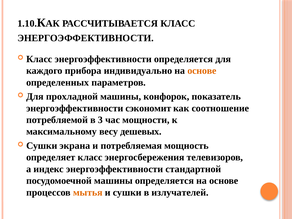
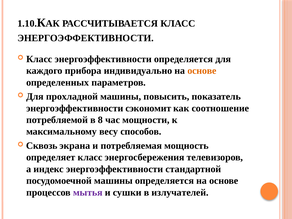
конфорок: конфорок -> повысить (166, 97)
3: 3 -> 8 (100, 120)
дешевых: дешевых -> способов (141, 132)
Сушки: Сушки -> Сквозь (42, 146)
мытья colour: orange -> purple (88, 192)
